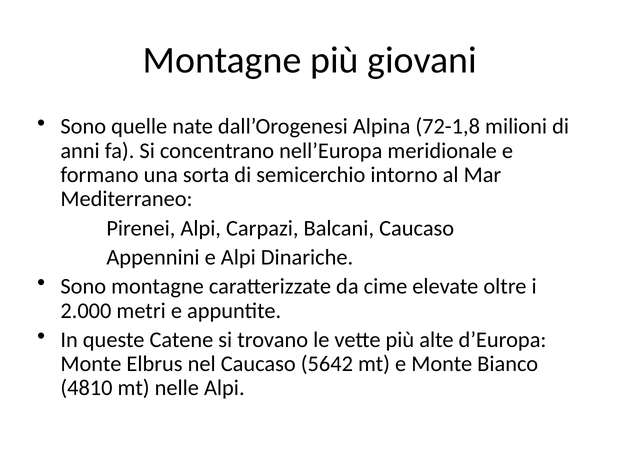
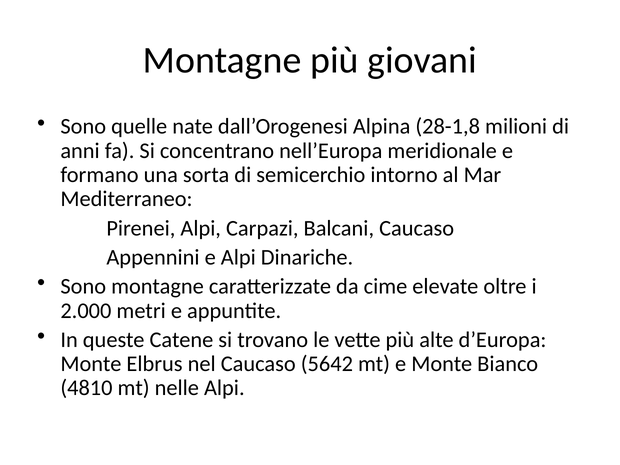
72-1,8: 72-1,8 -> 28-1,8 (448, 127)
